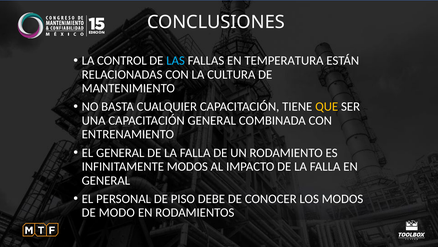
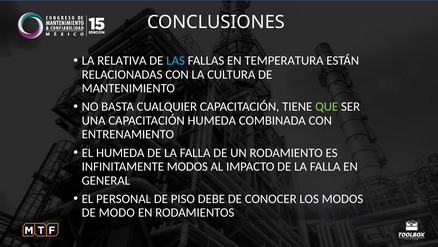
CONTROL: CONTROL -> RELATIVA (122, 60)
QUE colour: yellow -> light green (327, 106)
CAPACITACIÓN GENERAL: GENERAL -> HUMEDA (212, 120)
EL GENERAL: GENERAL -> HUMEDA (120, 152)
